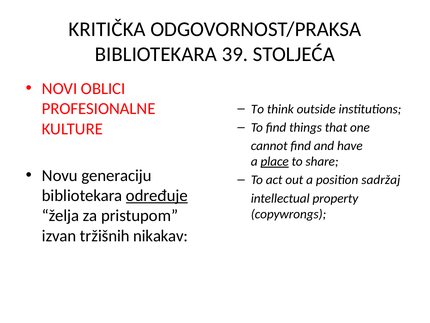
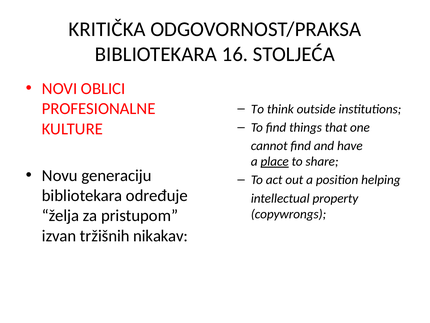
39: 39 -> 16 (235, 54)
sadržaj: sadržaj -> helping (381, 180)
određuje underline: present -> none (157, 195)
